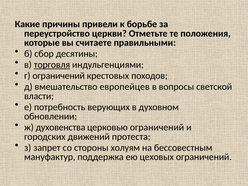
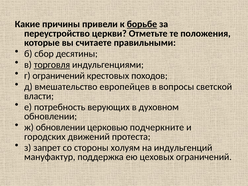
борьбе underline: none -> present (142, 24)
ж духовенства: духовенства -> обновлении (61, 127)
церковью ограничений: ограничений -> подчеркните (157, 127)
бессовестным: бессовестным -> индульгенций (183, 148)
